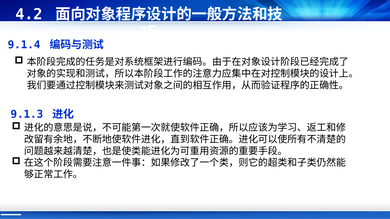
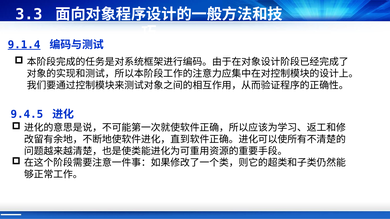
4.2: 4.2 -> 3.3 (29, 14)
9.1.4 underline: none -> present (24, 45)
9.1.3: 9.1.3 -> 9.4.5 (27, 115)
